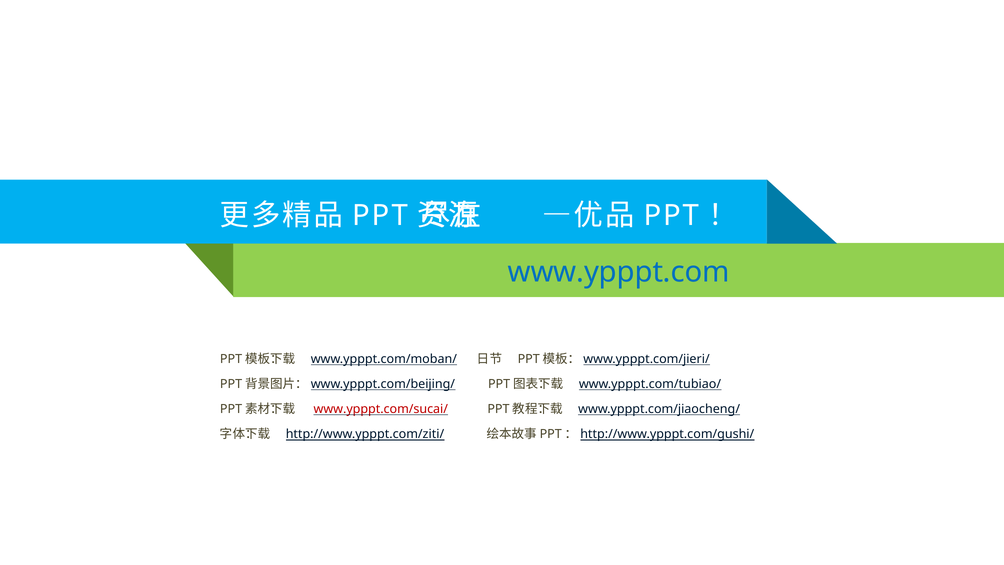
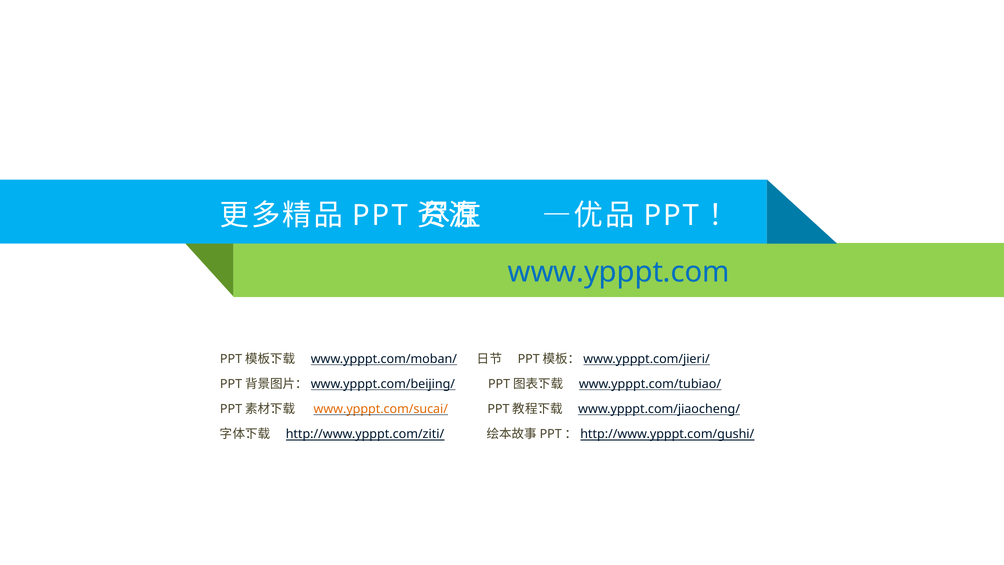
www.ypppt.com/sucai/ colour: red -> orange (381, 409)
